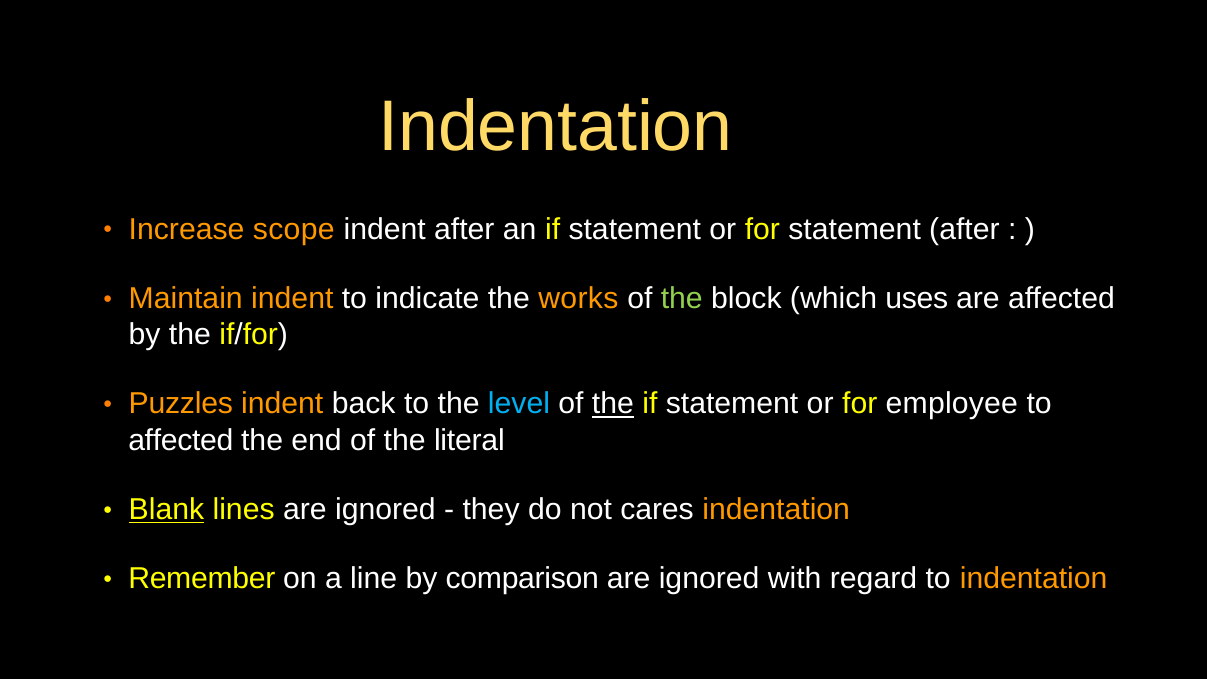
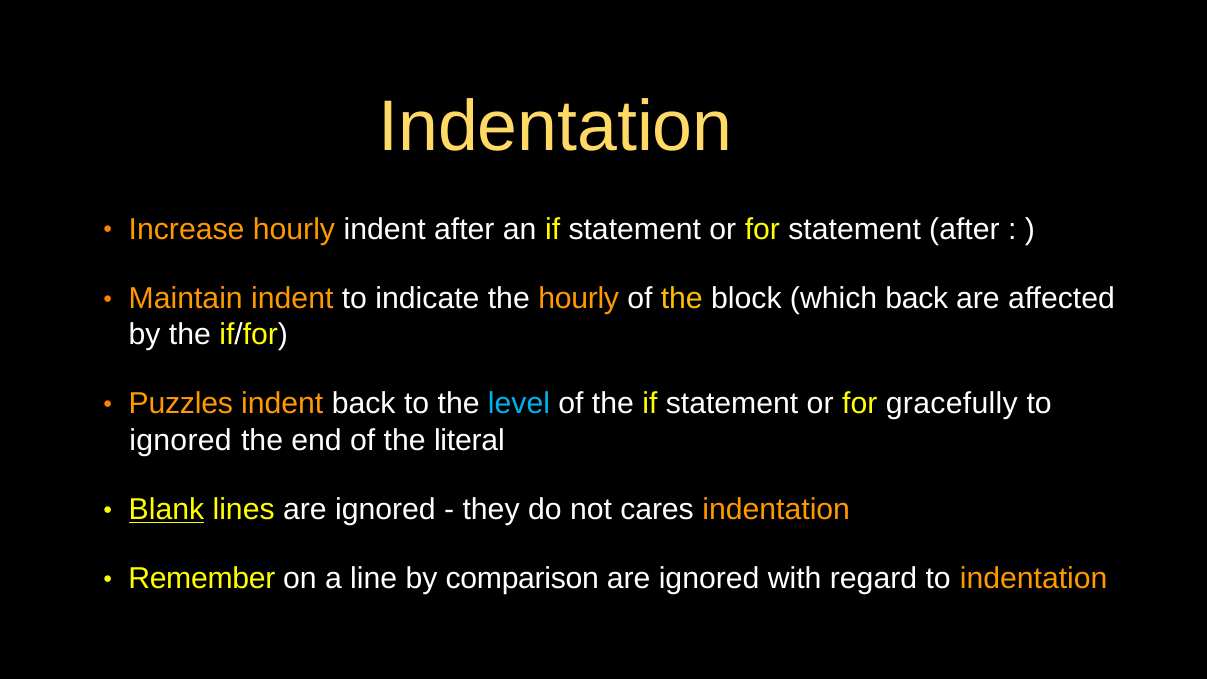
Increase scope: scope -> hourly (294, 229)
the works: works -> hourly (579, 299)
the colour: light green -> yellow (682, 299)
which uses: uses -> back (917, 299)
the underline: present -> none (613, 404)
employee: employee -> gracefully (952, 404)
affected: affected -> ignored (181, 440)
